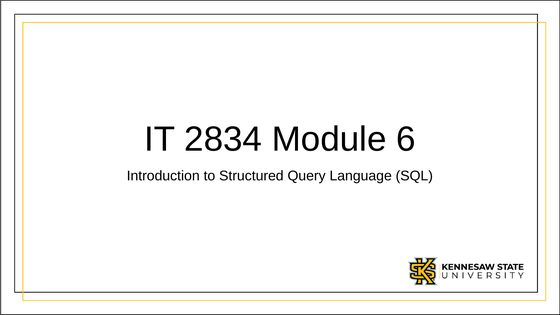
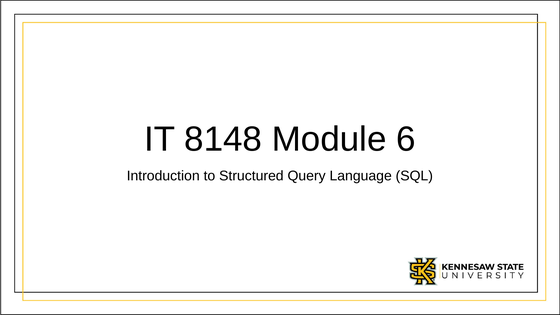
2834: 2834 -> 8148 (223, 139)
